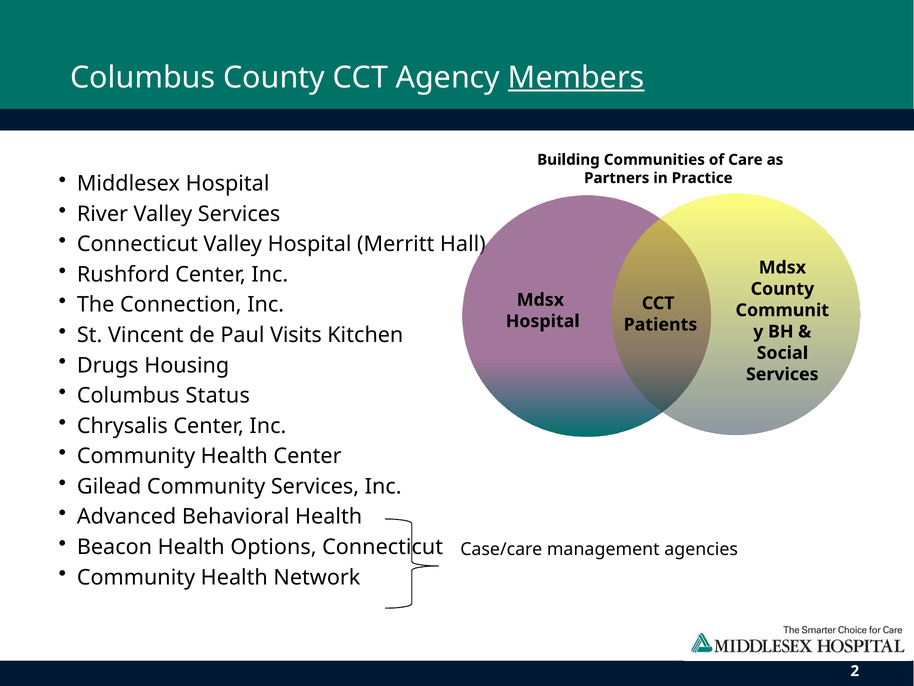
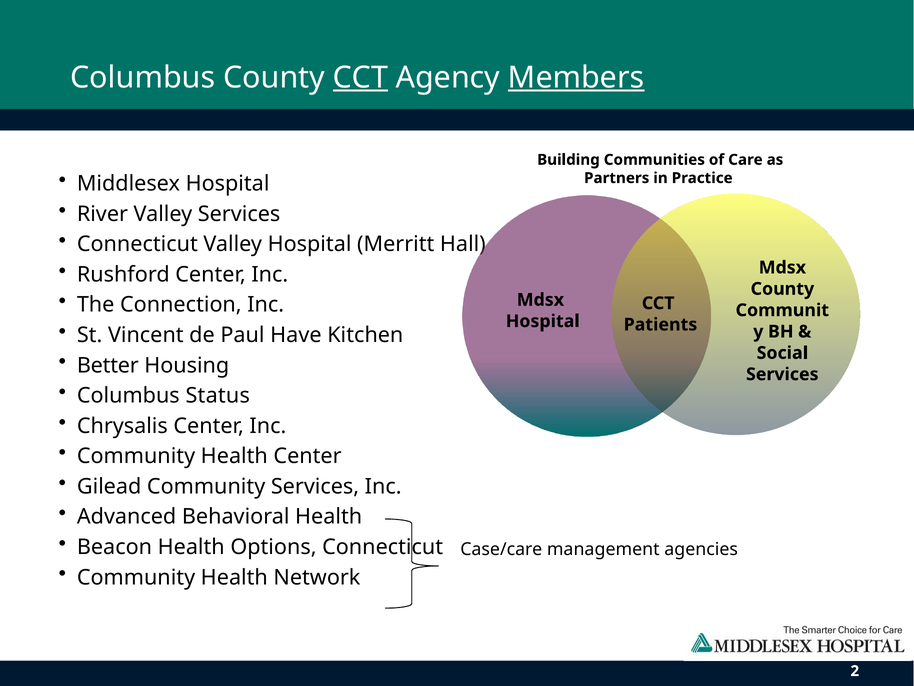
CCT underline: none -> present (360, 77)
Visits: Visits -> Have (296, 335)
Drugs: Drugs -> Better (108, 365)
